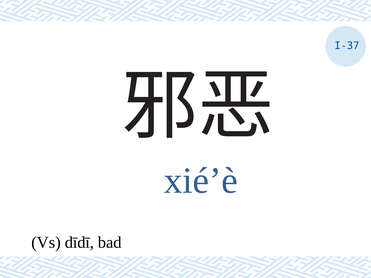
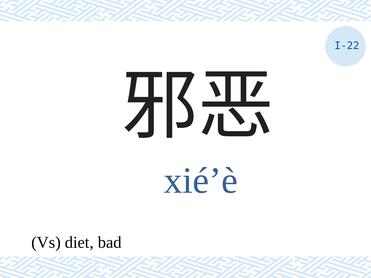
I-37: I-37 -> I-22 (347, 46)
dīdī: dīdī -> diet (79, 243)
